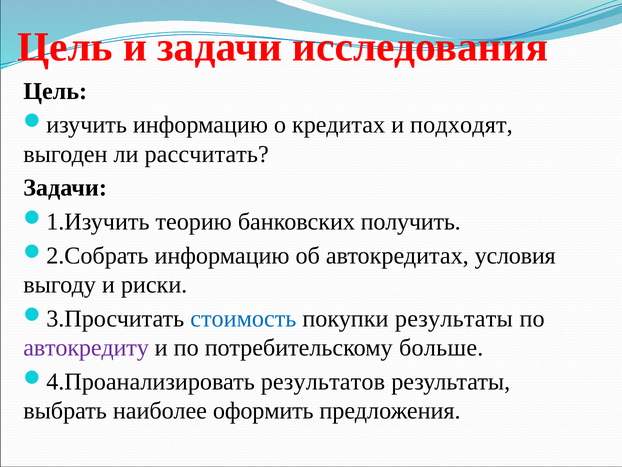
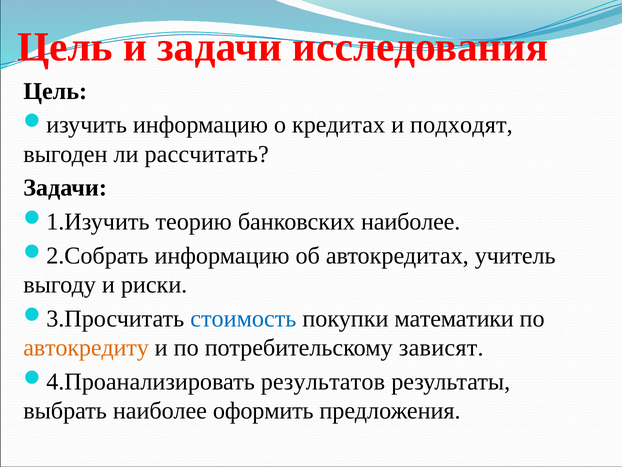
банковских получить: получить -> наиболее (411, 222)
условия: условия -> учитель (515, 256)
покупки результаты: результаты -> математики (454, 318)
автокредиту colour: purple -> orange (86, 348)
больше: больше -> зависят (441, 348)
